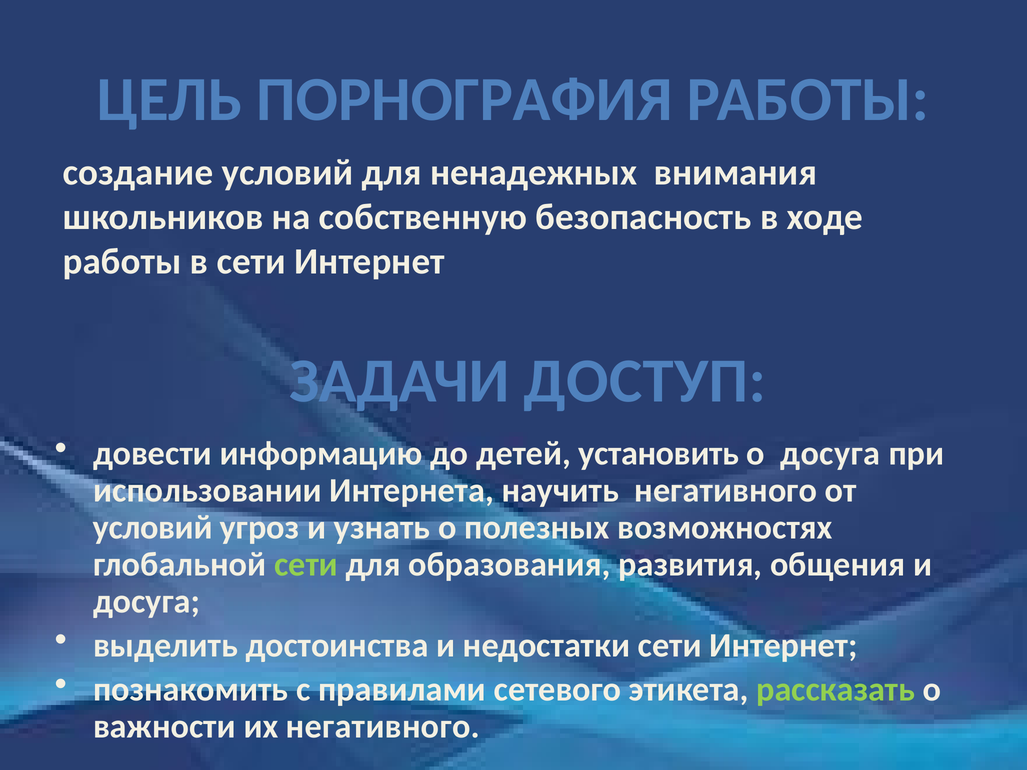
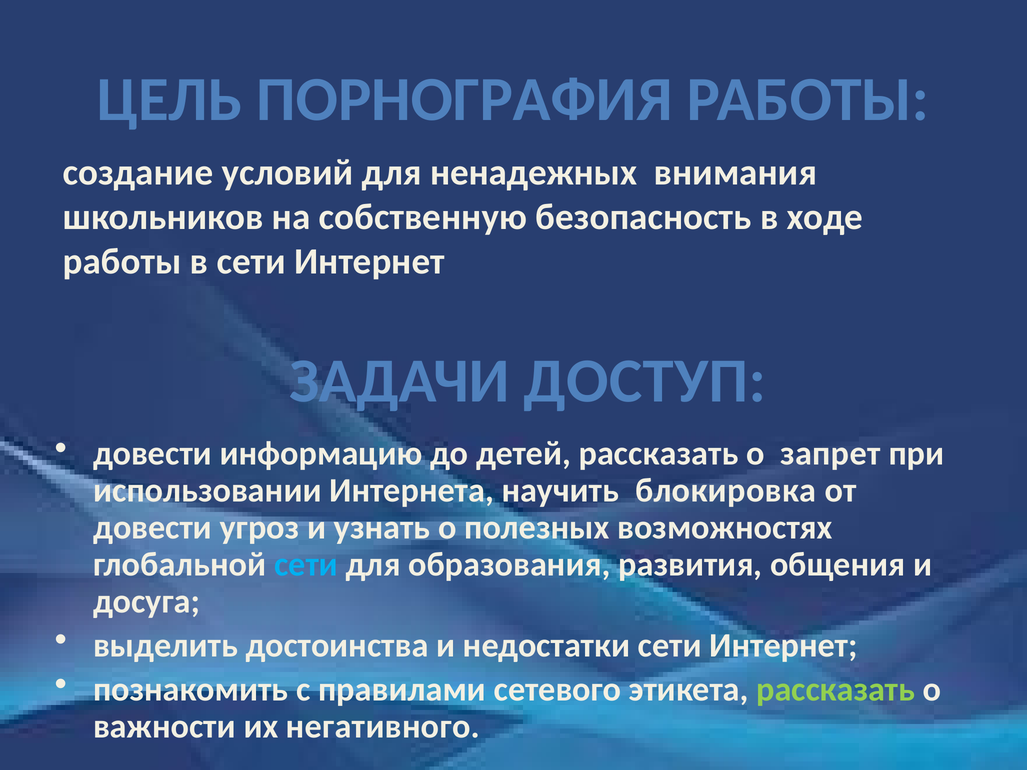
детей установить: установить -> рассказать (659, 454)
о досуга: досуга -> запрет (830, 454)
научить негативного: негативного -> блокировка (726, 491)
условий: условий -> довести (153, 528)
сети colour: light green -> light blue (306, 565)
